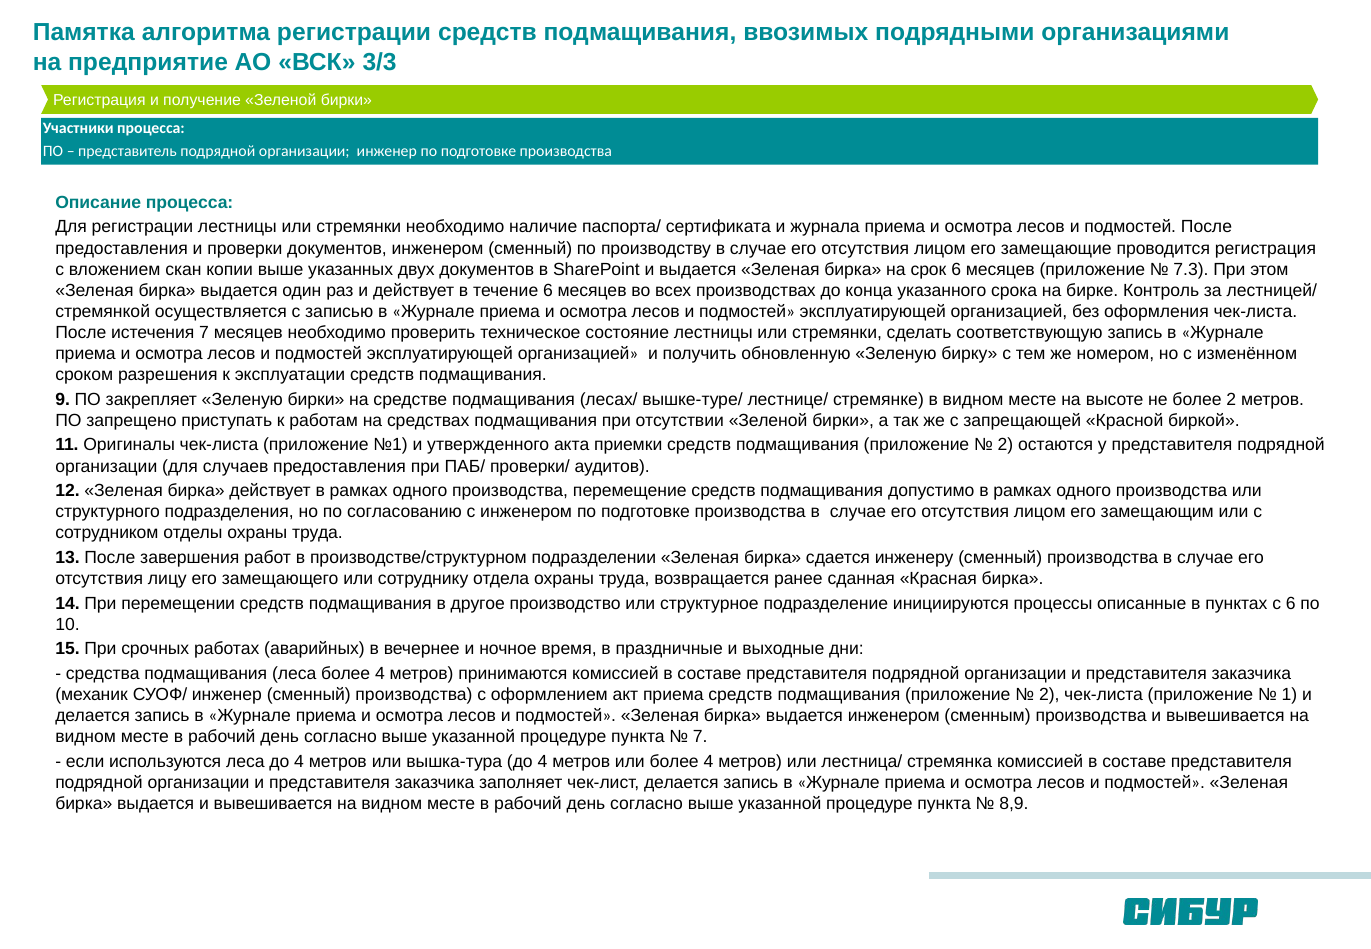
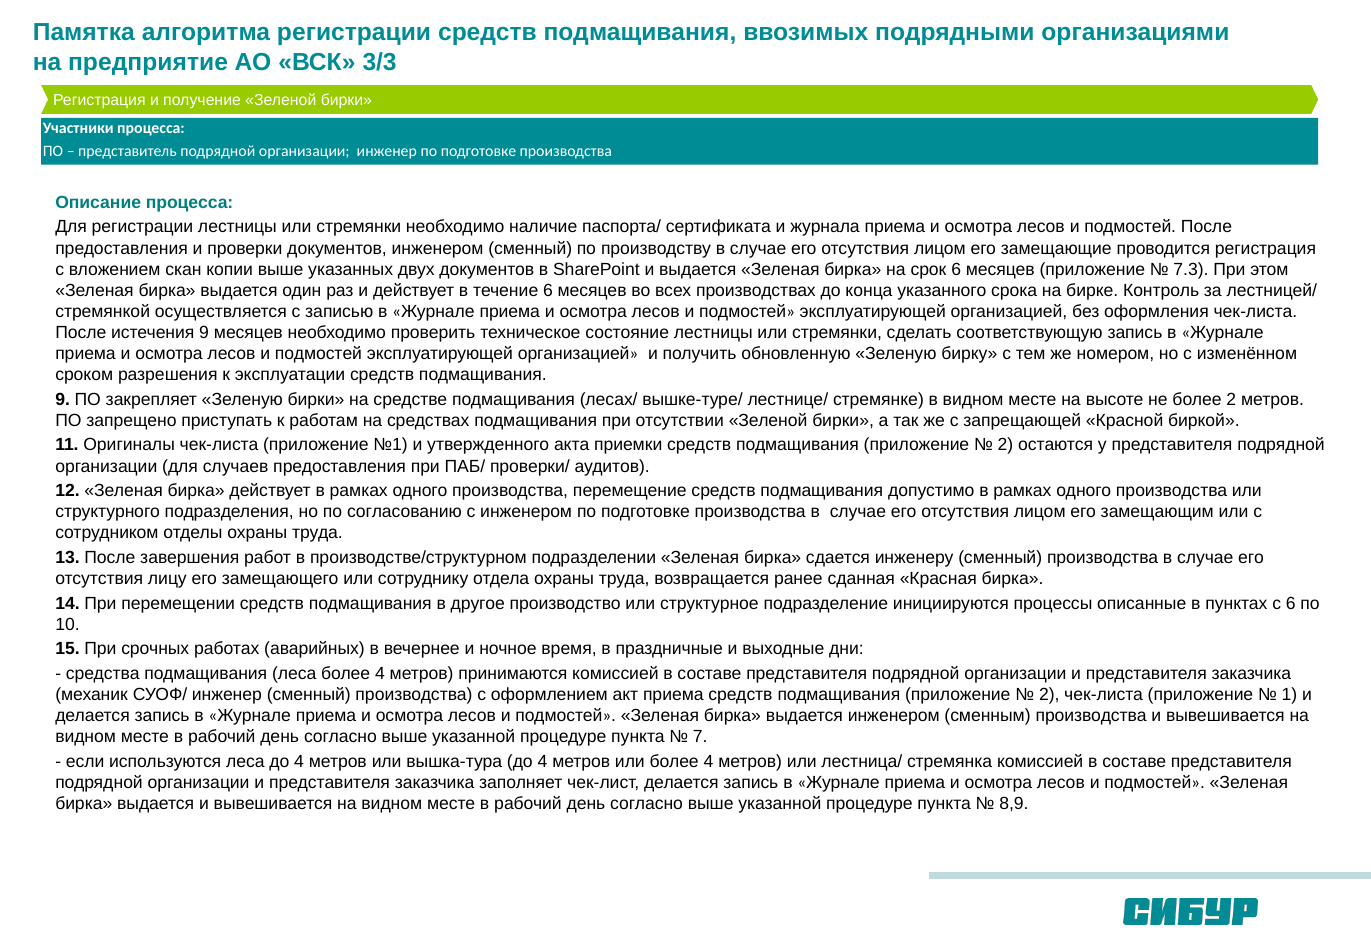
истечения 7: 7 -> 9 (204, 333)
